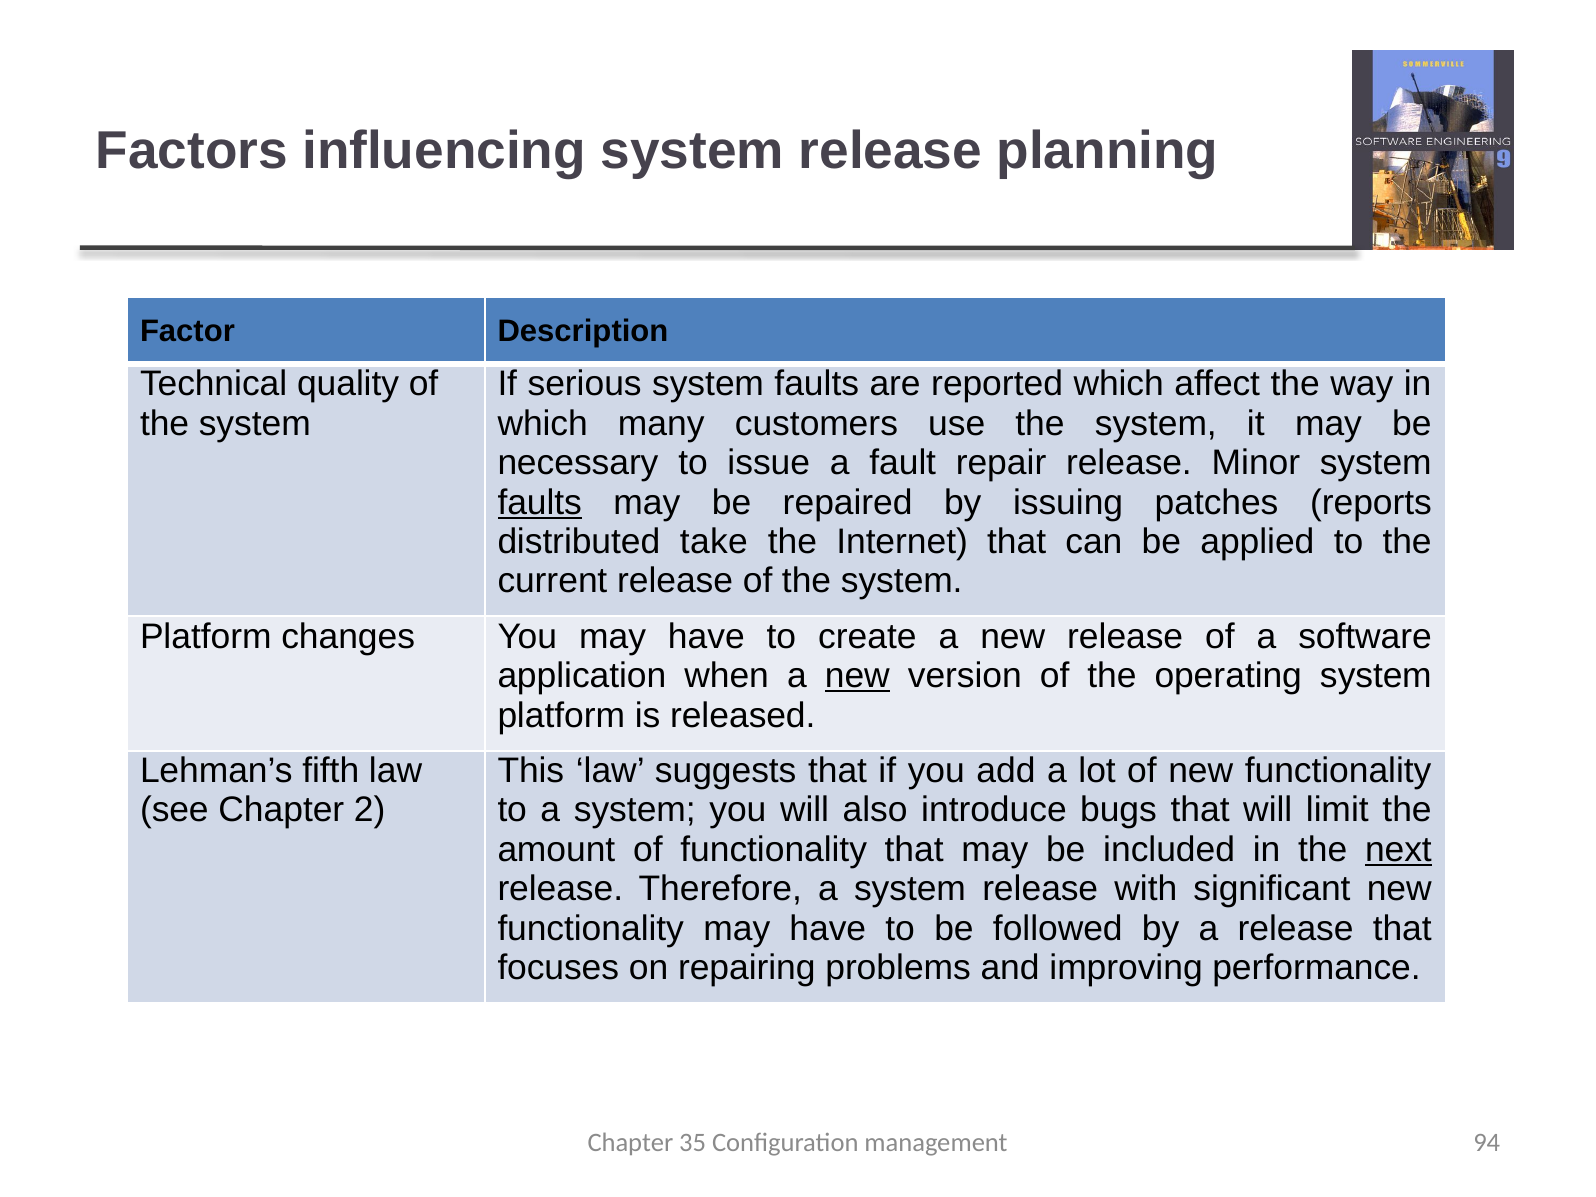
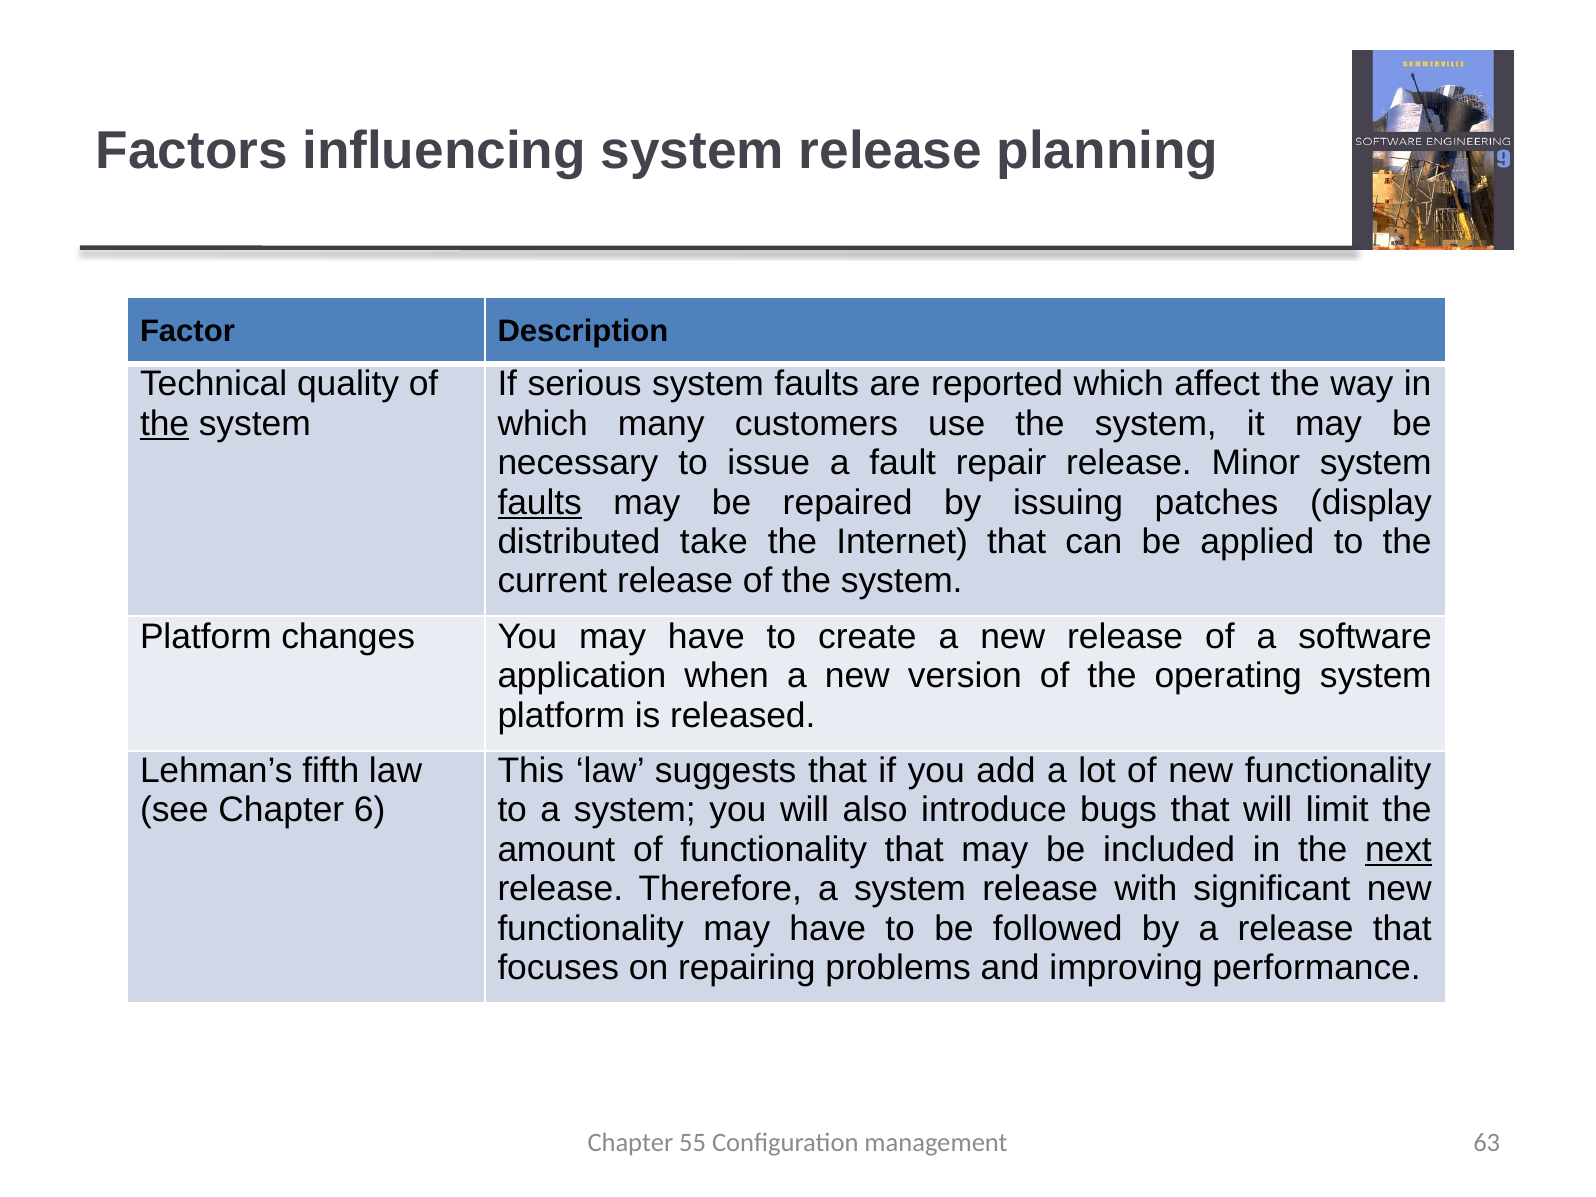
the underline: none -> present (165, 424)
reports: reports -> display (1371, 502)
new underline: present -> none (857, 676)
2: 2 -> 6 (370, 810)
35: 35 -> 55 (693, 1143)
94: 94 -> 63 (1487, 1143)
